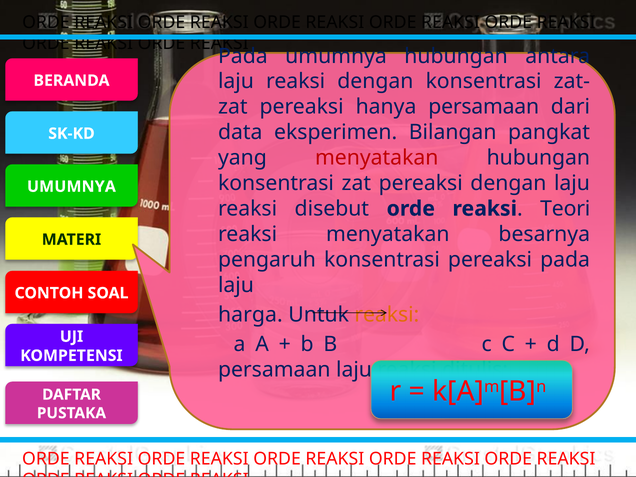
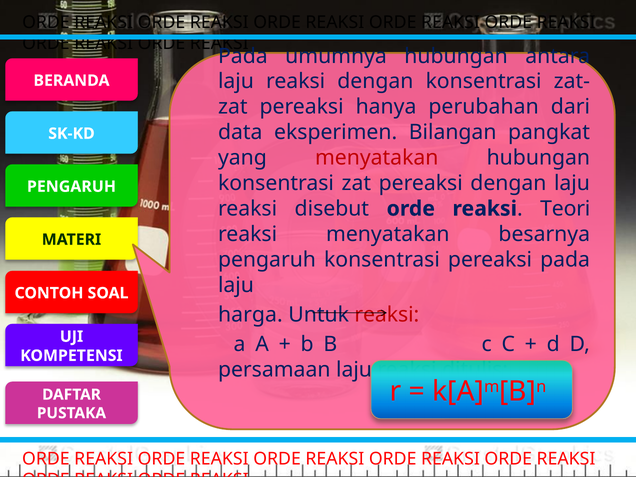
hanya persamaan: persamaan -> perubahan (484, 107)
UMUMNYA: UMUMNYA -> PENGARUH (71, 187)
reaksi colour: orange -> red (387, 315)
